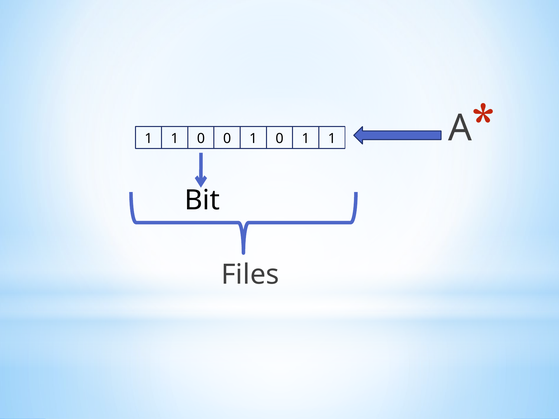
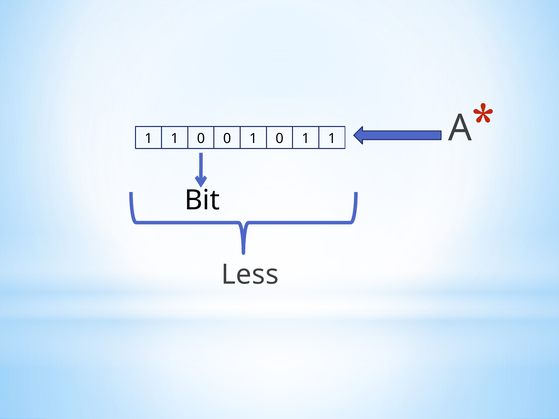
Files: Files -> Less (250, 275)
